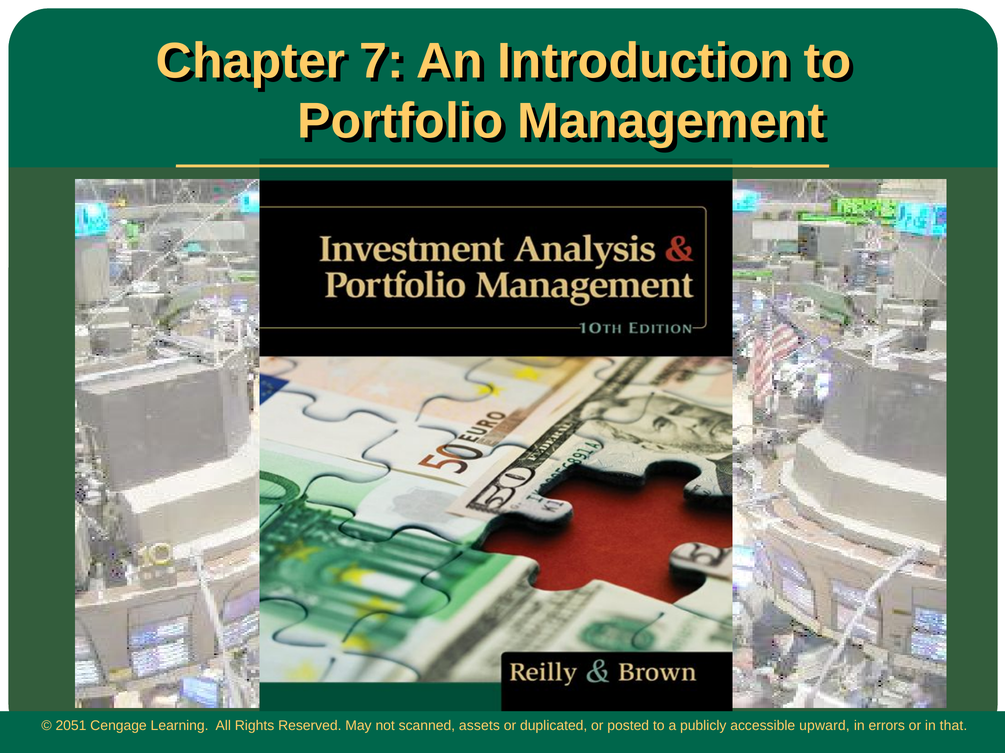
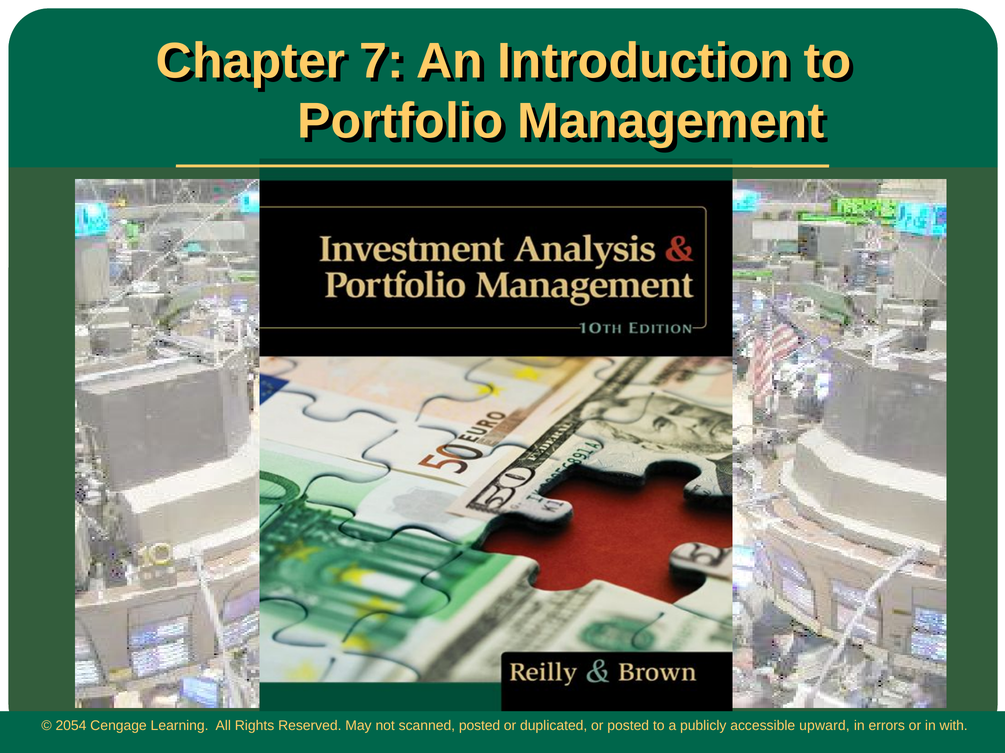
2051: 2051 -> 2054 (71, 726)
scanned assets: assets -> posted (480, 726)
that: that -> with (954, 726)
